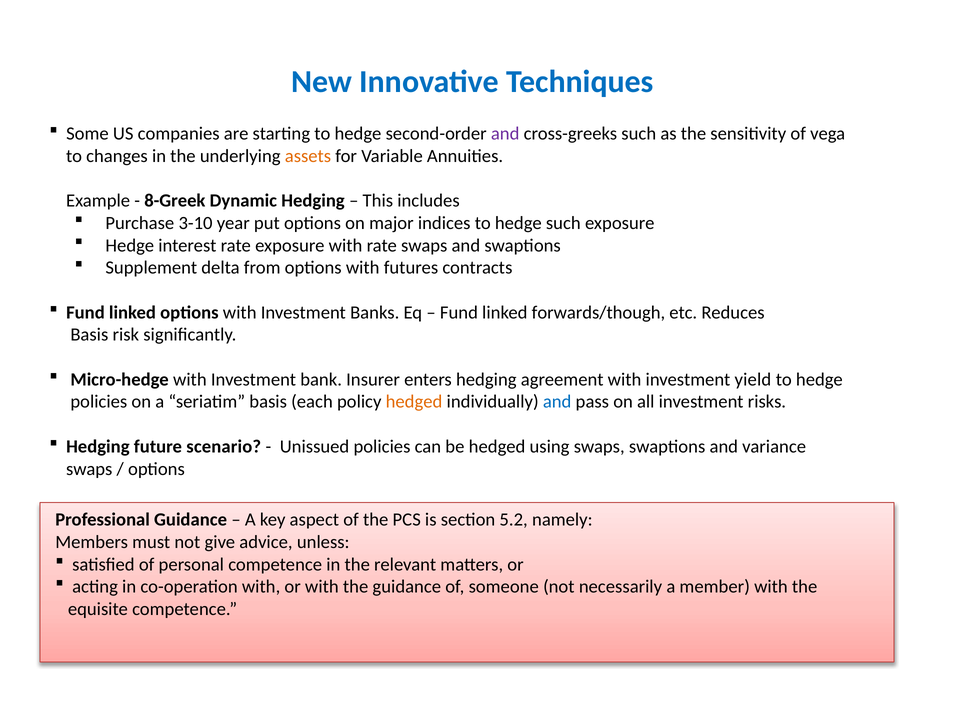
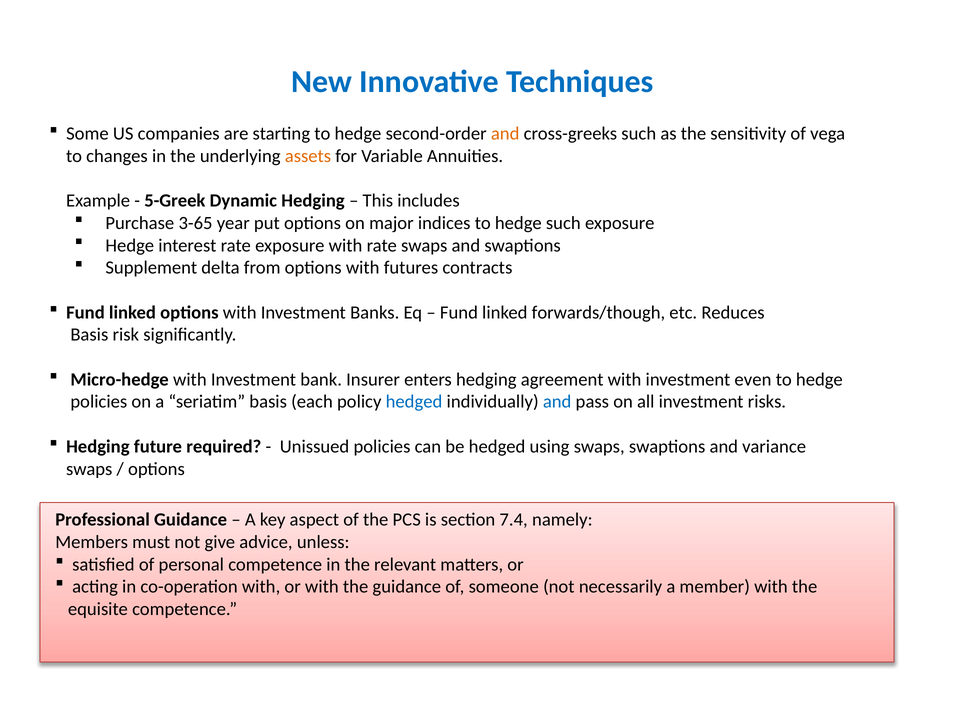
and colour: purple -> orange (505, 134)
8-Greek: 8-Greek -> 5-Greek (175, 201)
3-10: 3-10 -> 3-65 (196, 223)
yield: yield -> even (753, 380)
hedged colour: orange -> blue (414, 402)
scenario: scenario -> required (224, 447)
5.2: 5.2 -> 7.4 (514, 520)
